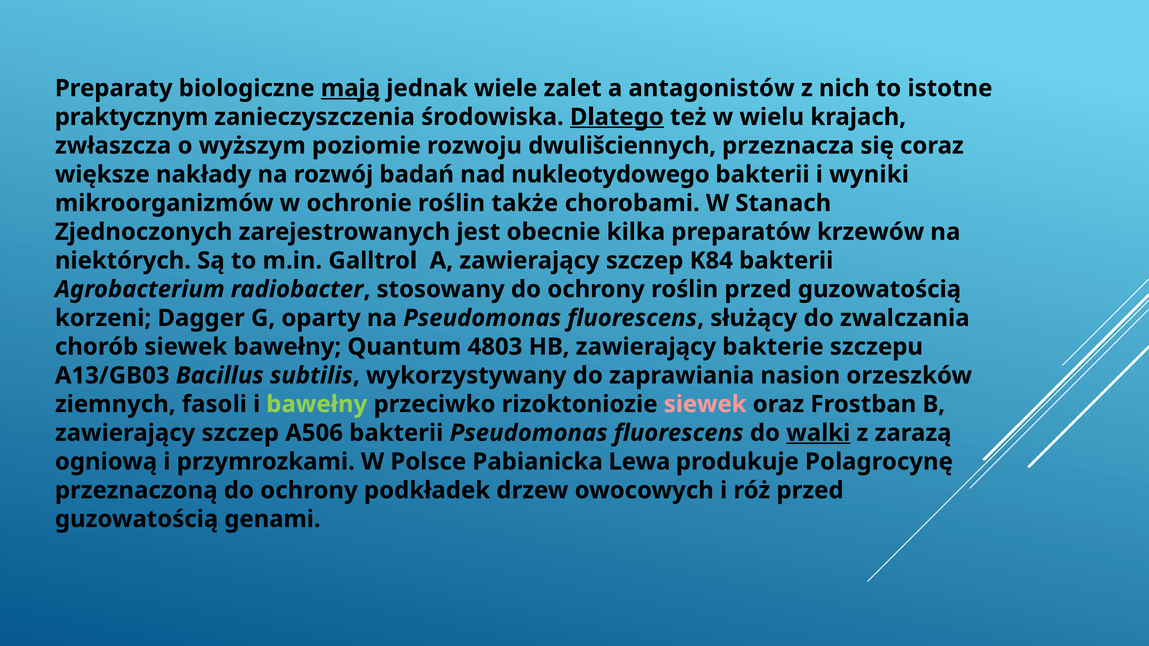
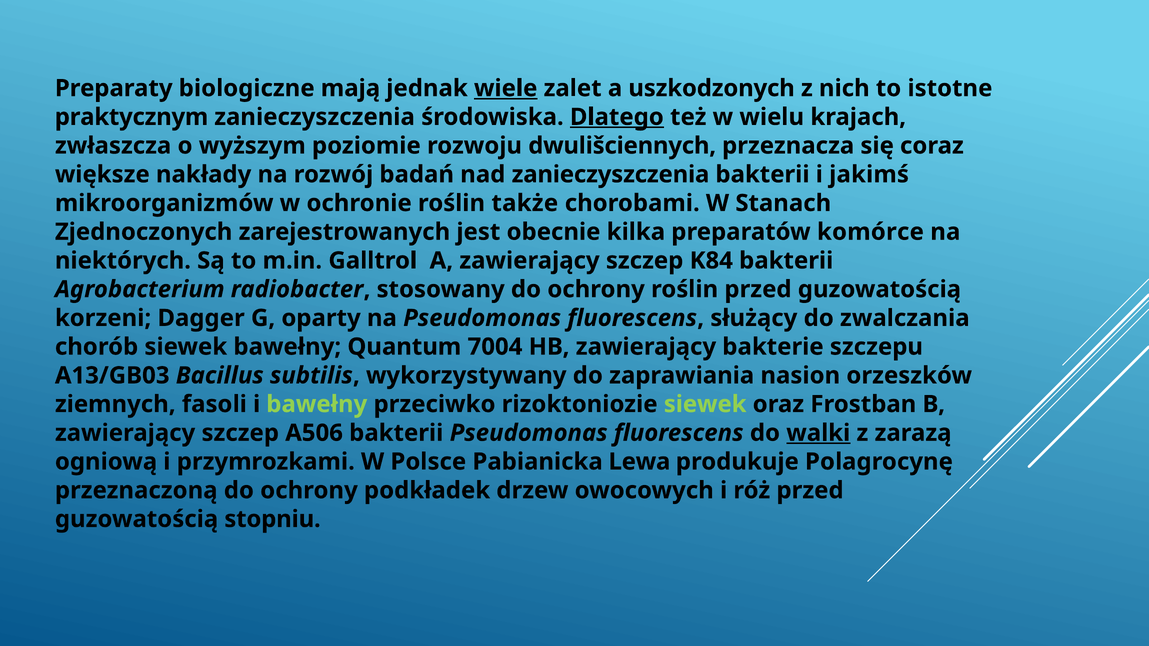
mają underline: present -> none (350, 88)
wiele underline: none -> present (506, 88)
antagonistów: antagonistów -> uszkodzonych (712, 88)
nad nukleotydowego: nukleotydowego -> zanieczyszczenia (610, 175)
wyniki: wyniki -> jakimś (869, 175)
krzewów: krzewów -> komórce (870, 232)
4803: 4803 -> 7004 (495, 347)
siewek colour: pink -> light green (705, 404)
genami: genami -> stopniu (273, 519)
